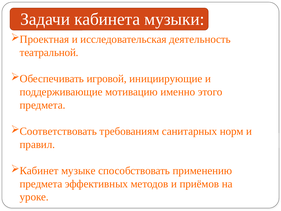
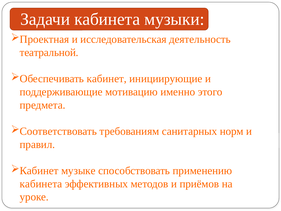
игровой: игровой -> кабинет (107, 79)
предмета: предмета -> кабинета (41, 184)
